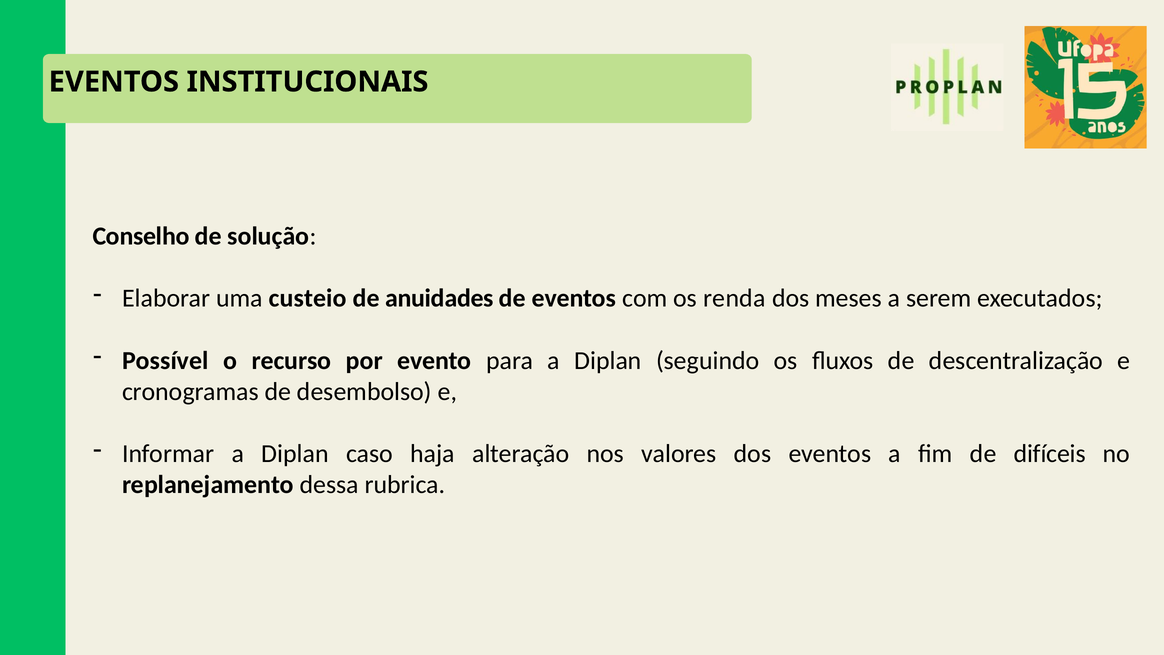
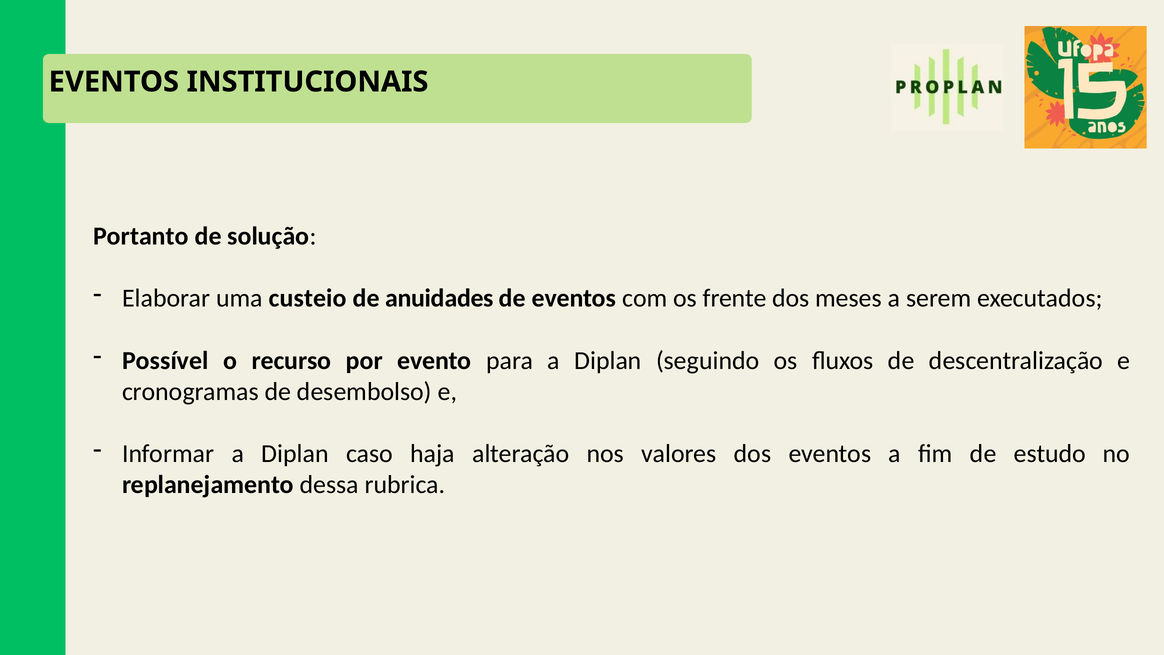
Conselho: Conselho -> Portanto (141, 236)
renda: renda -> frente (735, 298)
difíceis: difíceis -> estudo (1050, 453)
